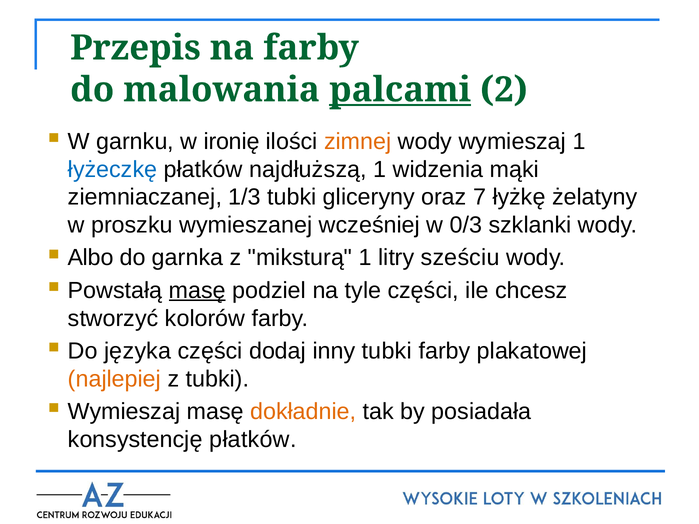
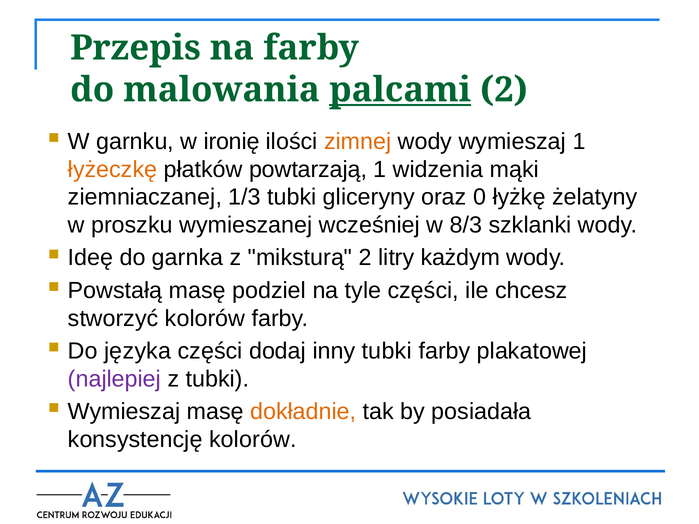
łyżeczkę colour: blue -> orange (113, 169)
najdłuższą: najdłuższą -> powtarzają (308, 169)
7: 7 -> 0 (480, 197)
0/3: 0/3 -> 8/3 (466, 225)
Albo: Albo -> Ideę (91, 258)
miksturą 1: 1 -> 2 (365, 258)
sześciu: sześciu -> każdym (460, 258)
masę underline: present -> none (197, 291)
najlepiej colour: orange -> purple (115, 379)
konsystencję płatków: płatków -> kolorów (253, 440)
